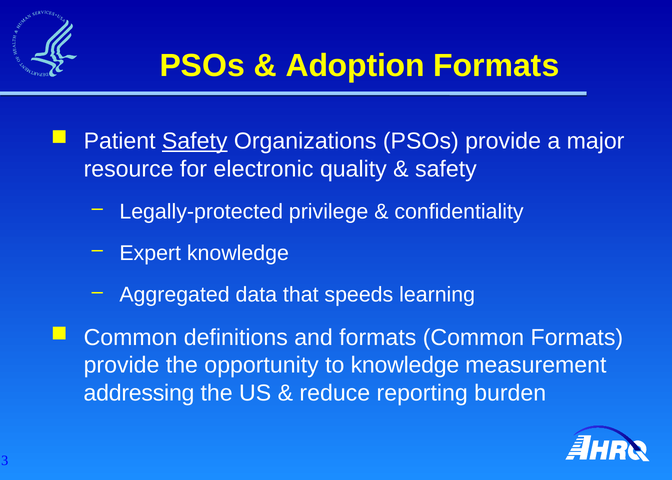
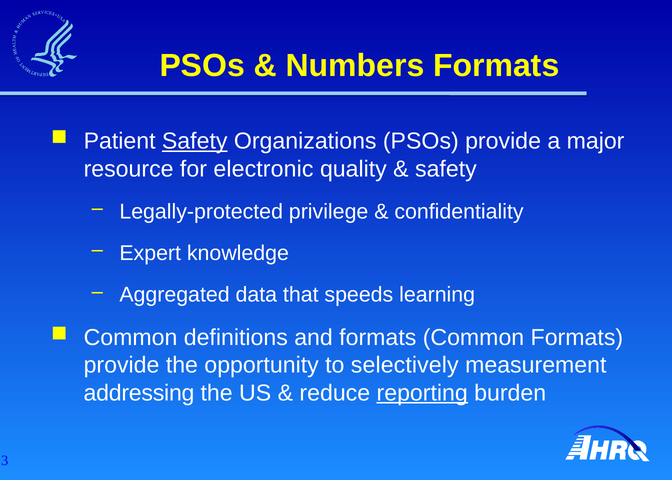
Adoption: Adoption -> Numbers (355, 66)
to knowledge: knowledge -> selectively (405, 365)
reporting underline: none -> present (422, 393)
